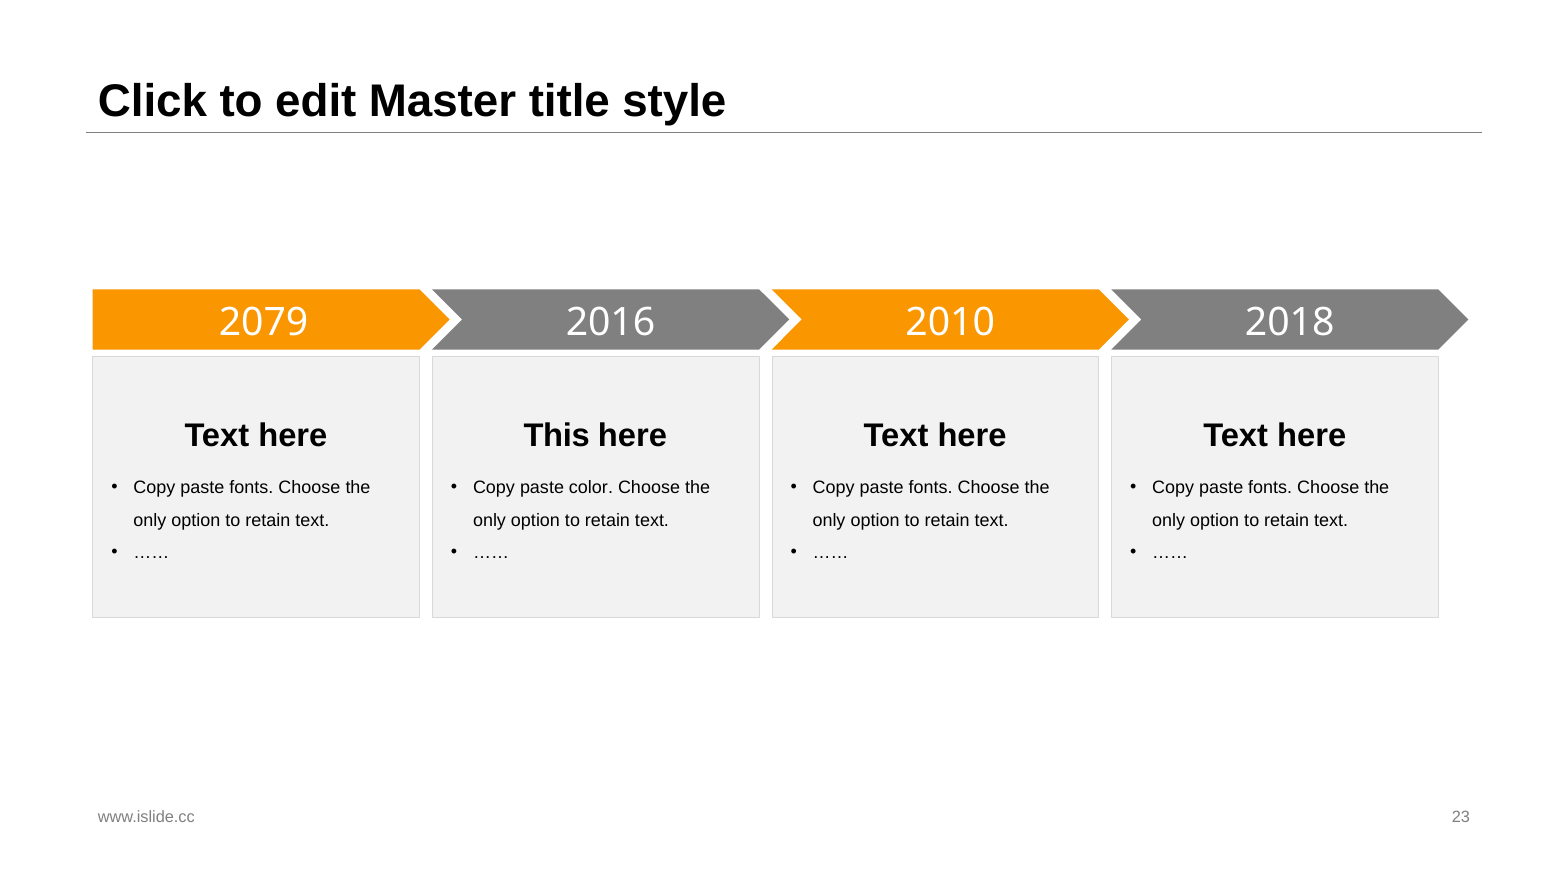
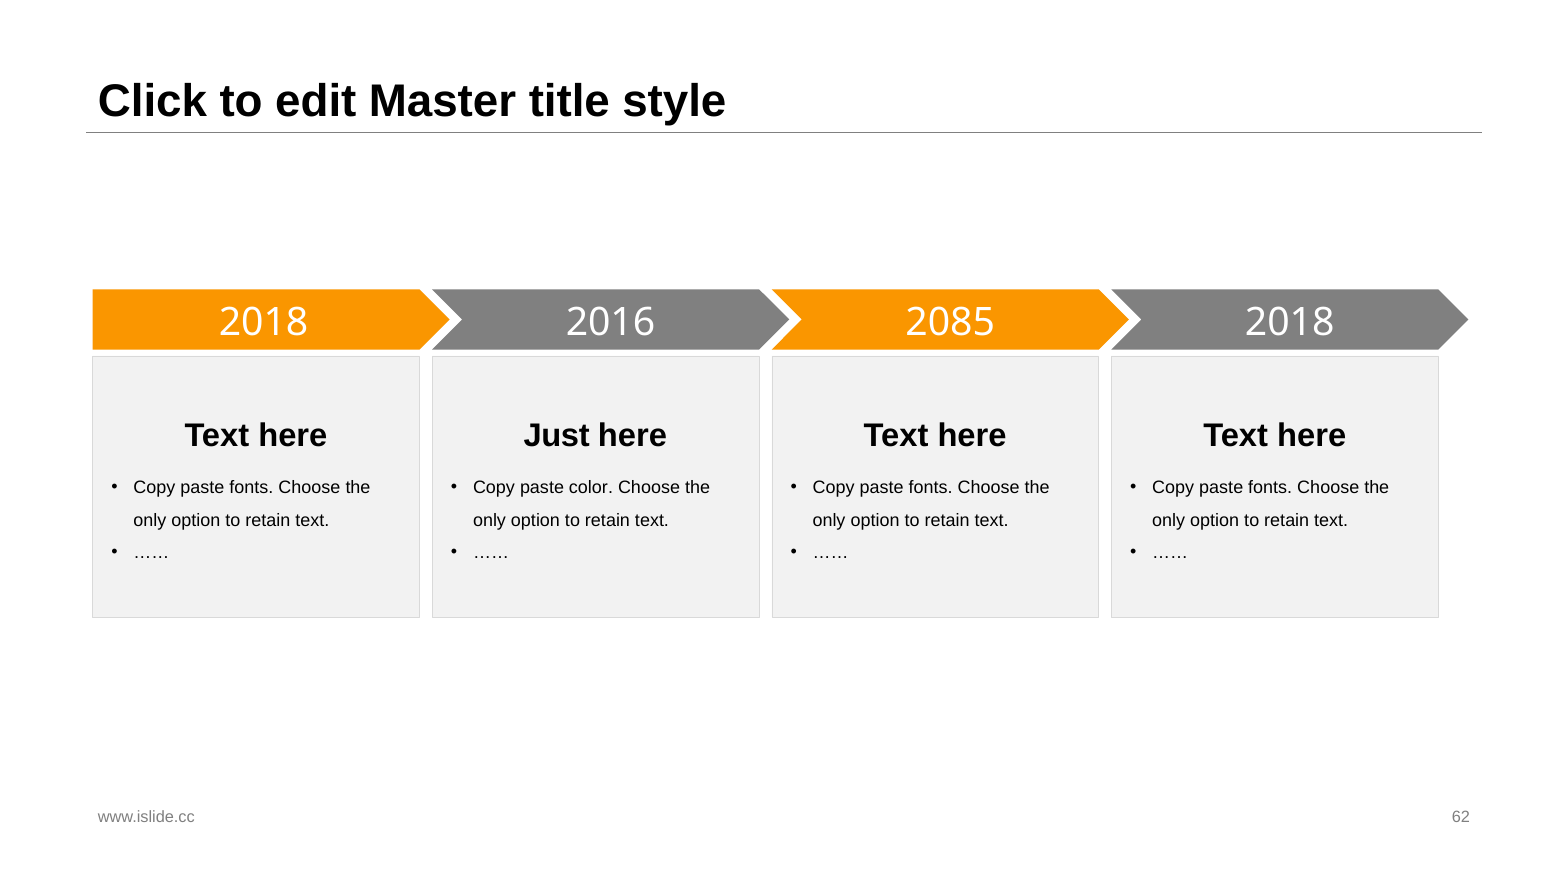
2079: 2079 -> 2018 (264, 322)
2010: 2010 -> 2085 (950, 322)
This: This -> Just (557, 436)
23: 23 -> 62 (1461, 817)
